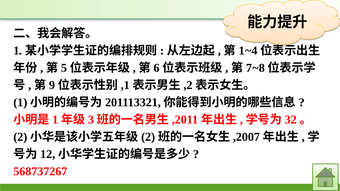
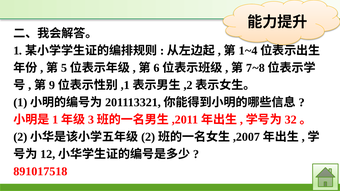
568737267: 568737267 -> 891017518 (40, 172)
